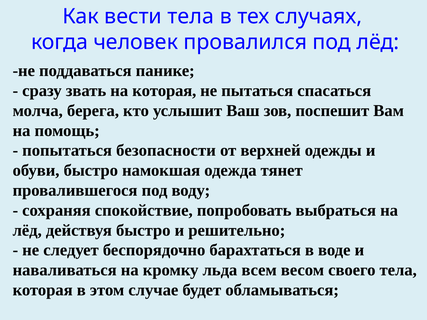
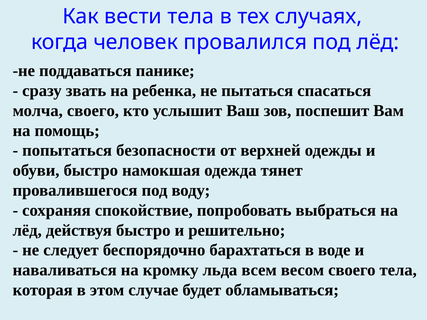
на которая: которая -> ребенка (164, 91)
молча берега: берега -> своего (93, 111)
